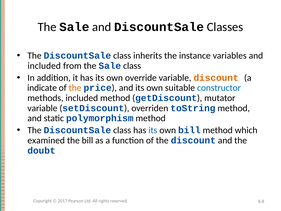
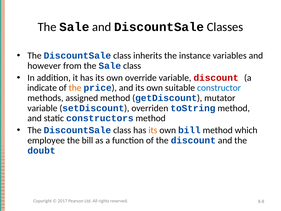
included: included -> however (44, 66)
discount colour: orange -> red (216, 78)
methods included: included -> assigned (82, 98)
polymorphism: polymorphism -> constructors (100, 118)
its colour: blue -> orange (153, 130)
examined: examined -> employee (46, 140)
